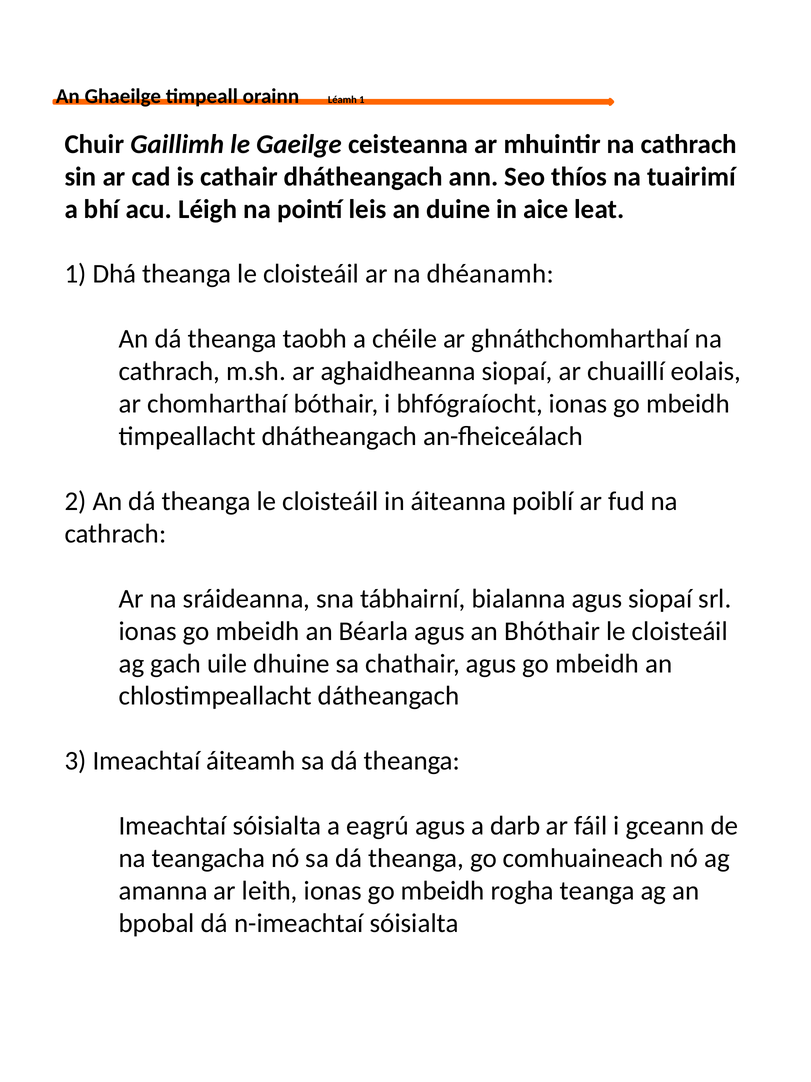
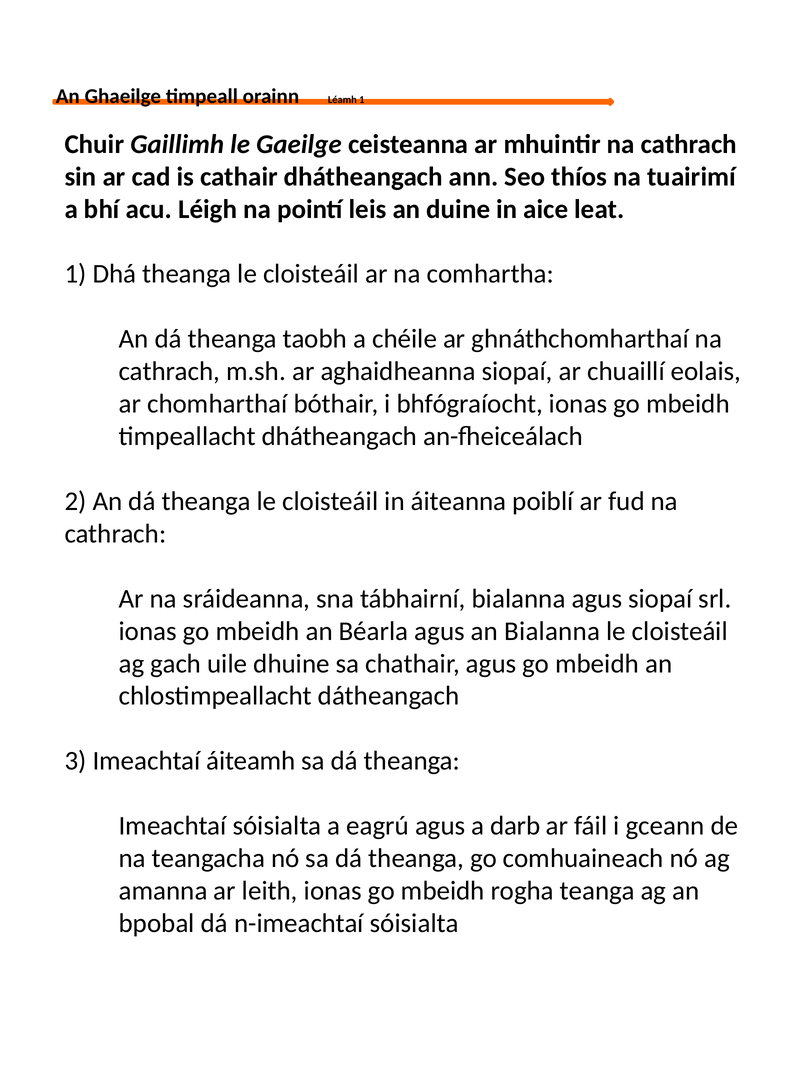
dhéanamh: dhéanamh -> comhartha (490, 274)
an Bhóthair: Bhóthair -> Bialanna (552, 631)
